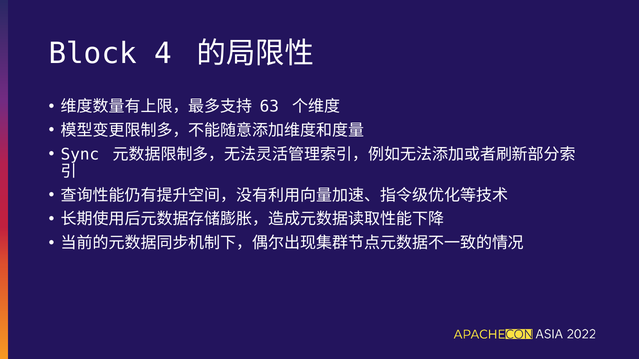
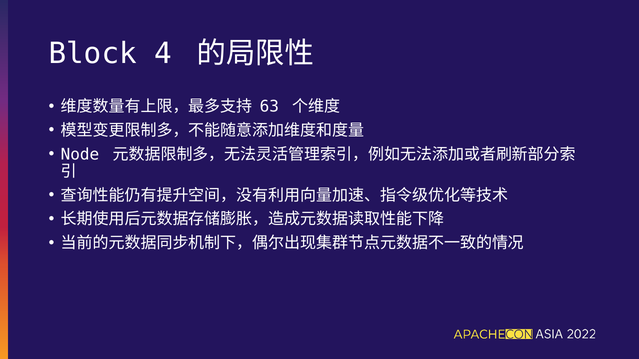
Sync: Sync -> Node (80, 154)
